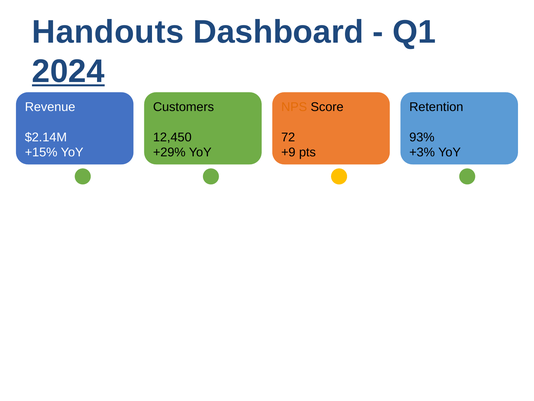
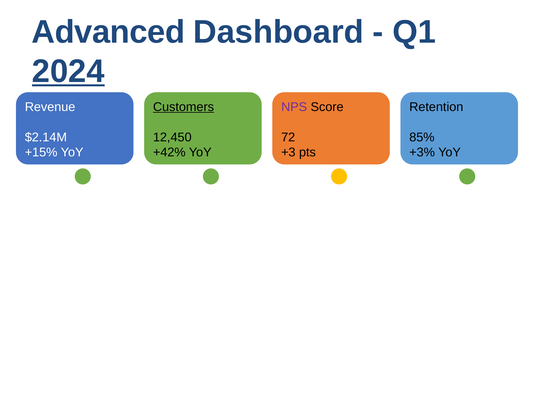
Handouts: Handouts -> Advanced (108, 32)
Customers underline: none -> present (184, 107)
NPS colour: orange -> purple (294, 107)
93%: 93% -> 85% (422, 137)
+29%: +29% -> +42% (169, 152)
+9: +9 -> +3 (288, 152)
